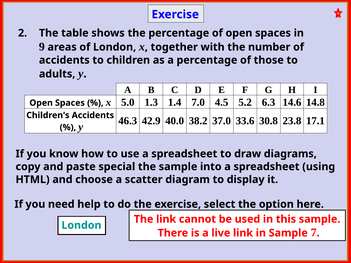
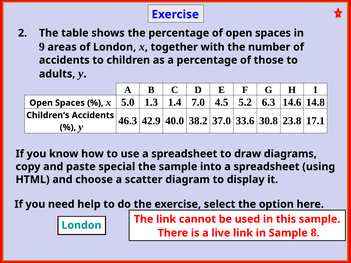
7: 7 -> 8 (314, 233)
